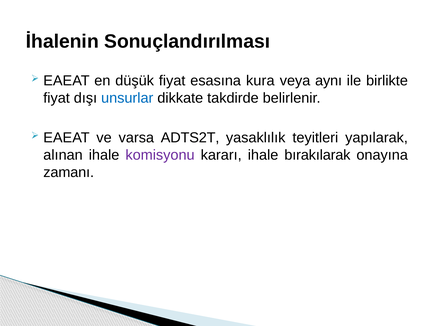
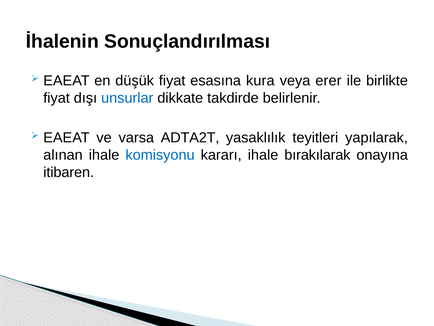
aynı: aynı -> erer (328, 81)
ADTS2T: ADTS2T -> ADTA2T (190, 137)
komisyonu colour: purple -> blue (160, 155)
zamanı: zamanı -> itibaren (69, 172)
